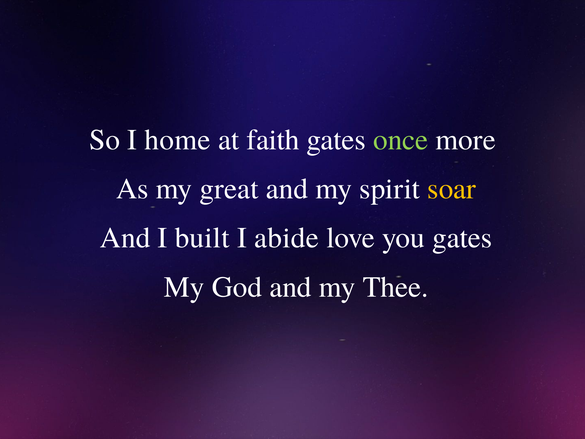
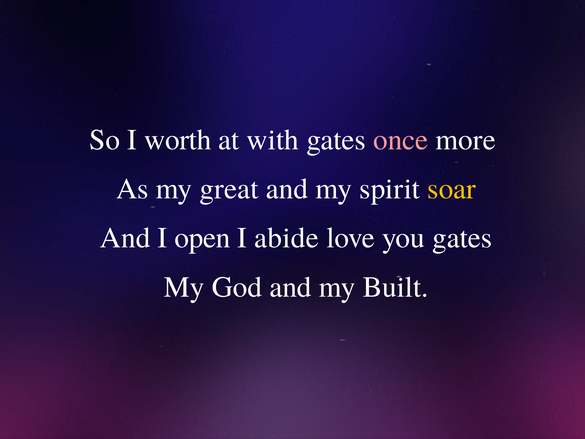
home: home -> worth (178, 140)
faith: faith -> with (273, 140)
once colour: light green -> pink (401, 140)
built: built -> open (202, 238)
Thee: Thee -> Built (396, 287)
